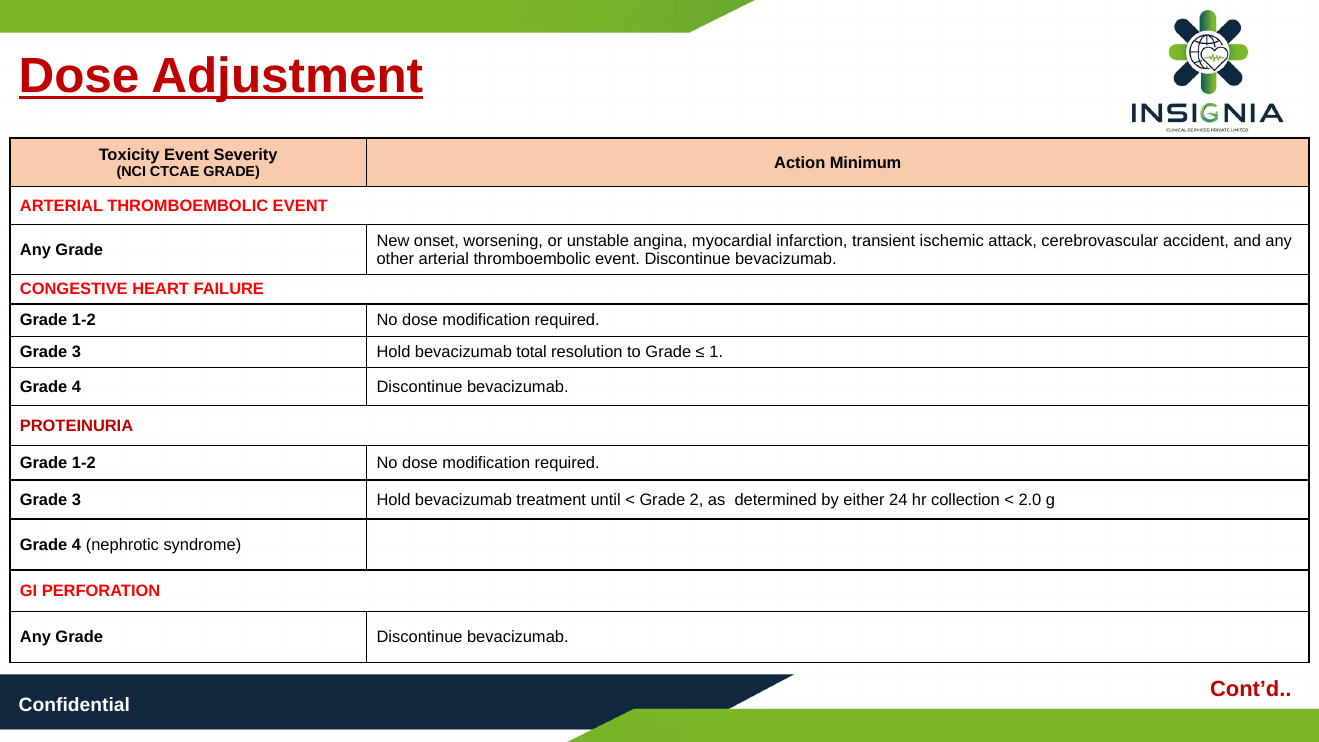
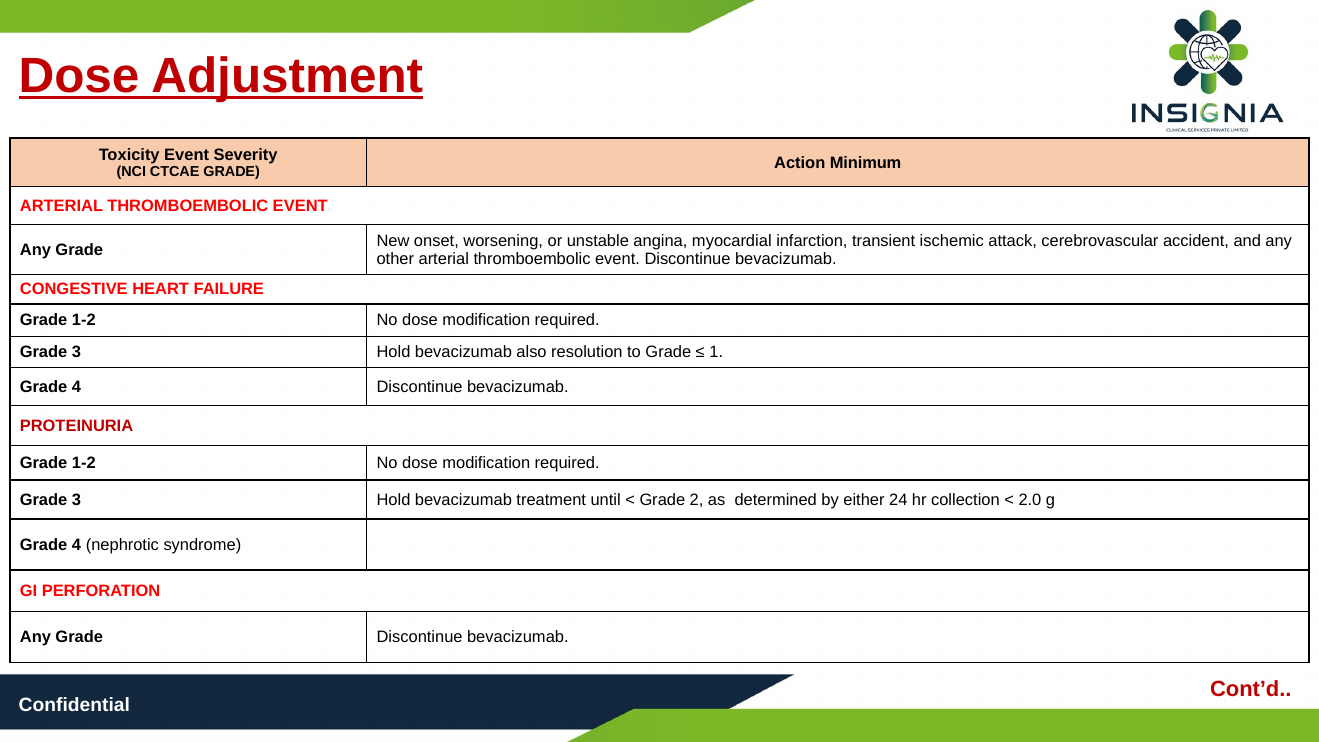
total: total -> also (532, 352)
